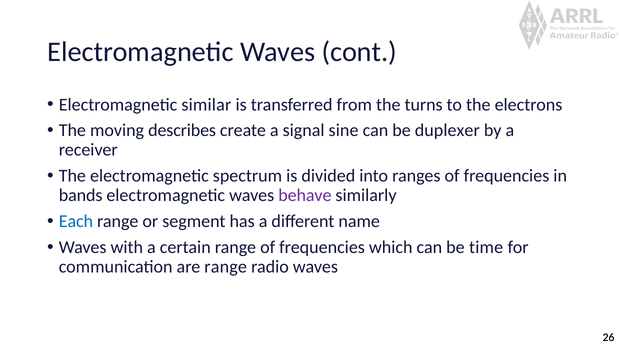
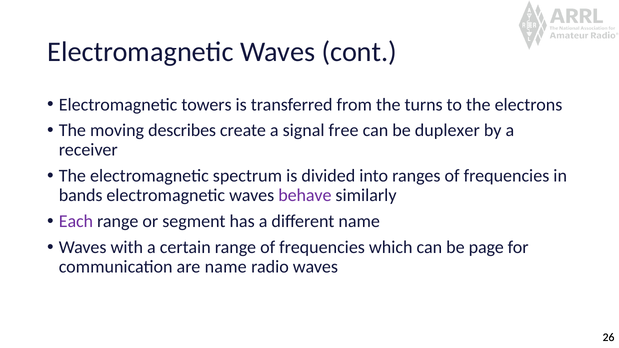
similar: similar -> towers (206, 105)
sine: sine -> free (344, 131)
Each colour: blue -> purple (76, 222)
time: time -> page (486, 247)
are range: range -> name (226, 267)
